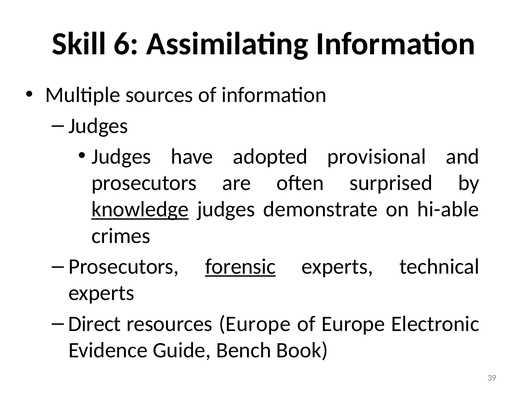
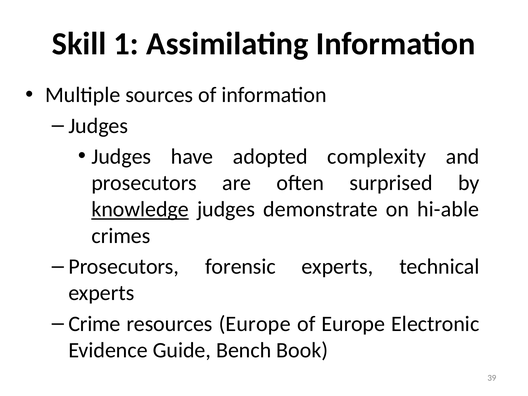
6: 6 -> 1 (126, 44)
provisional: provisional -> complexity (377, 157)
forensic underline: present -> none (240, 267)
Direct: Direct -> Crime (94, 324)
